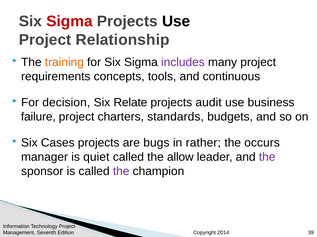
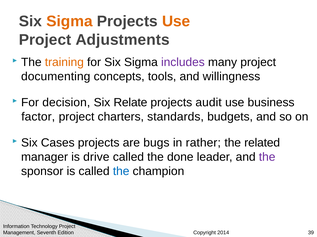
Sigma colour: red -> orange (69, 21)
Use colour: black -> orange (176, 21)
Relationship: Relationship -> Adjustments (123, 40)
requirements: requirements -> documenting (56, 77)
continuous: continuous -> willingness (231, 77)
failure: failure -> factor (38, 117)
occurs: occurs -> related (262, 143)
quiet: quiet -> drive (96, 158)
allow: allow -> done (180, 158)
the colour: purple -> blue (121, 172)
